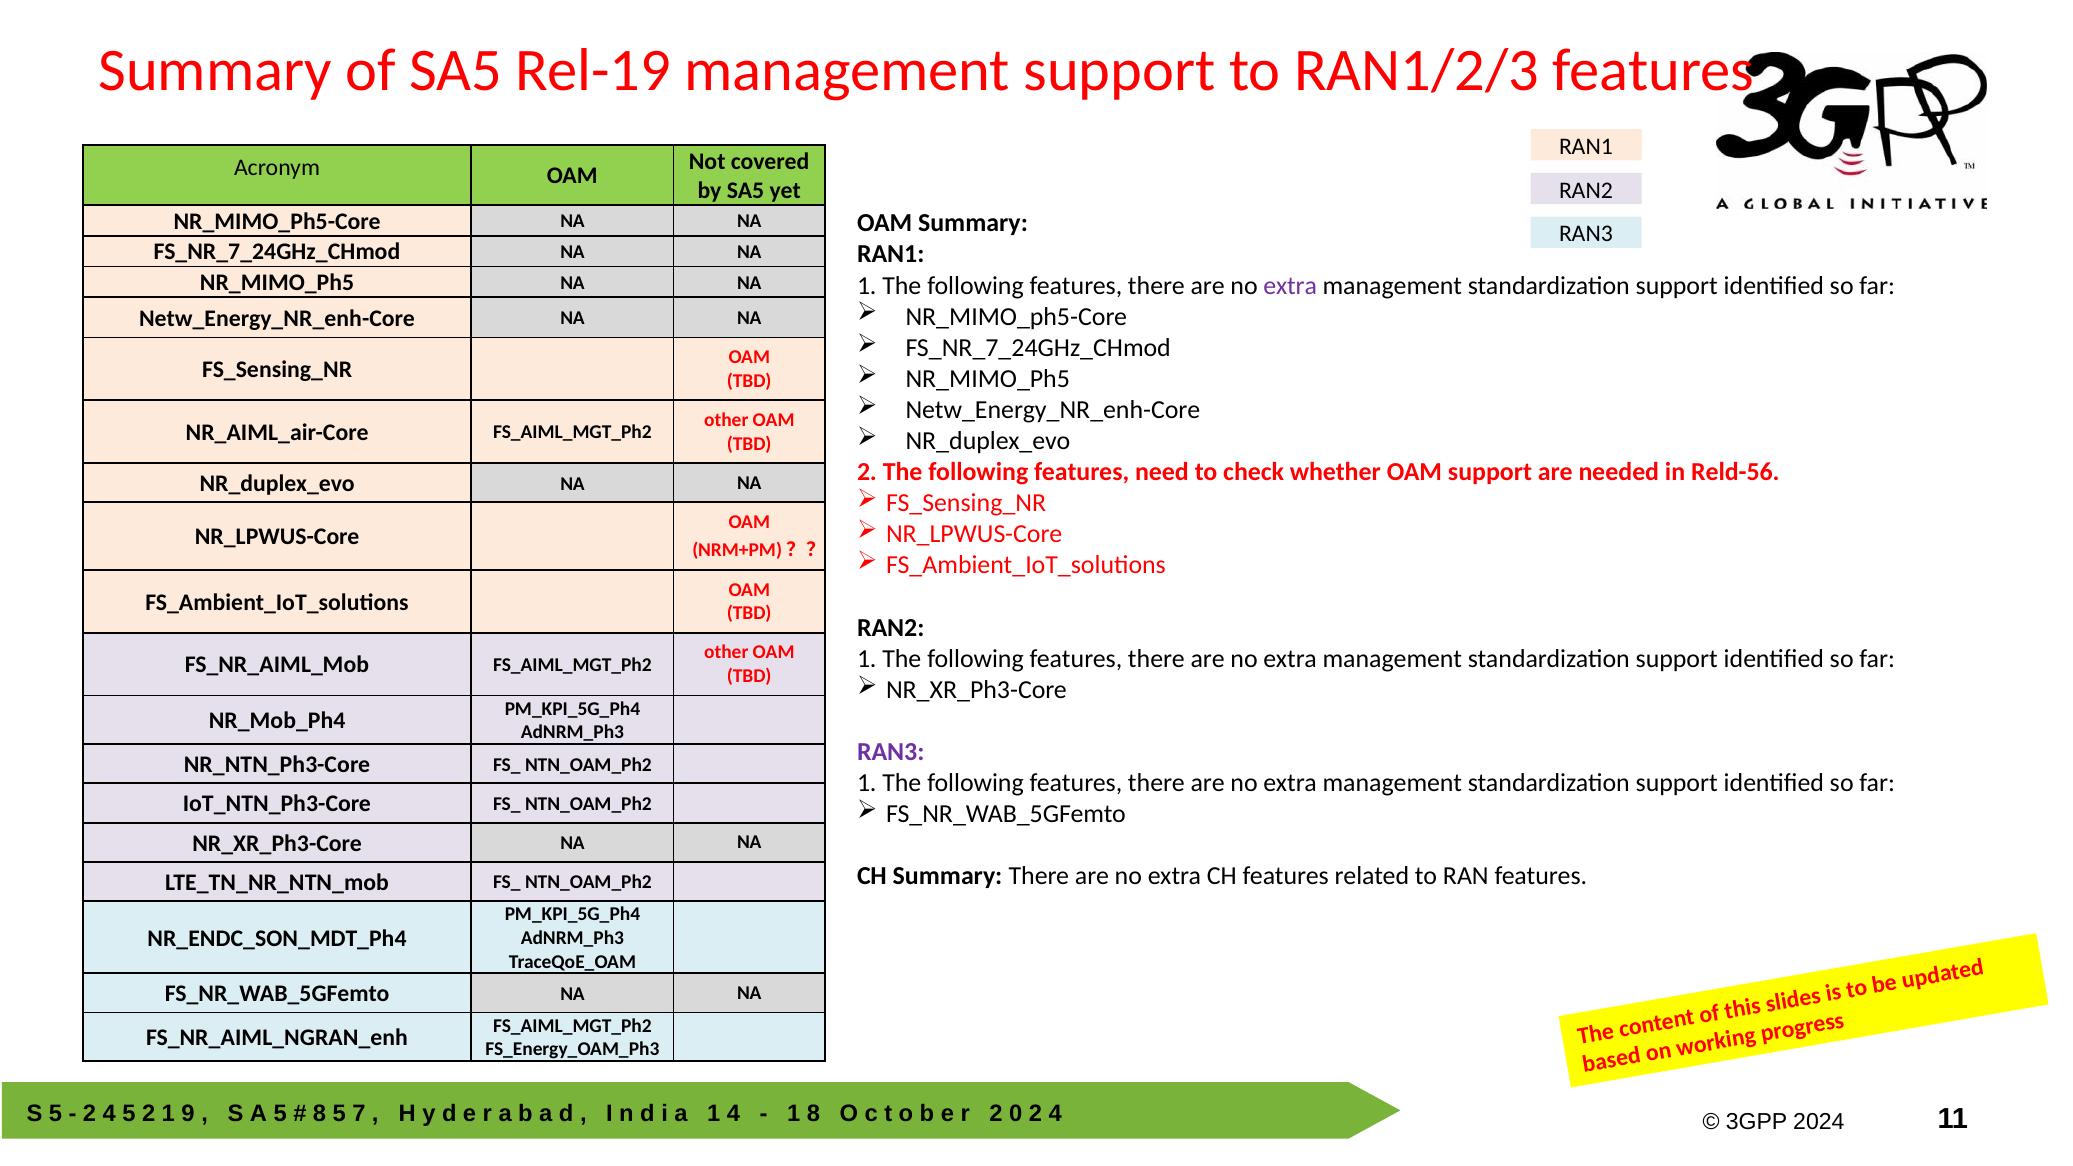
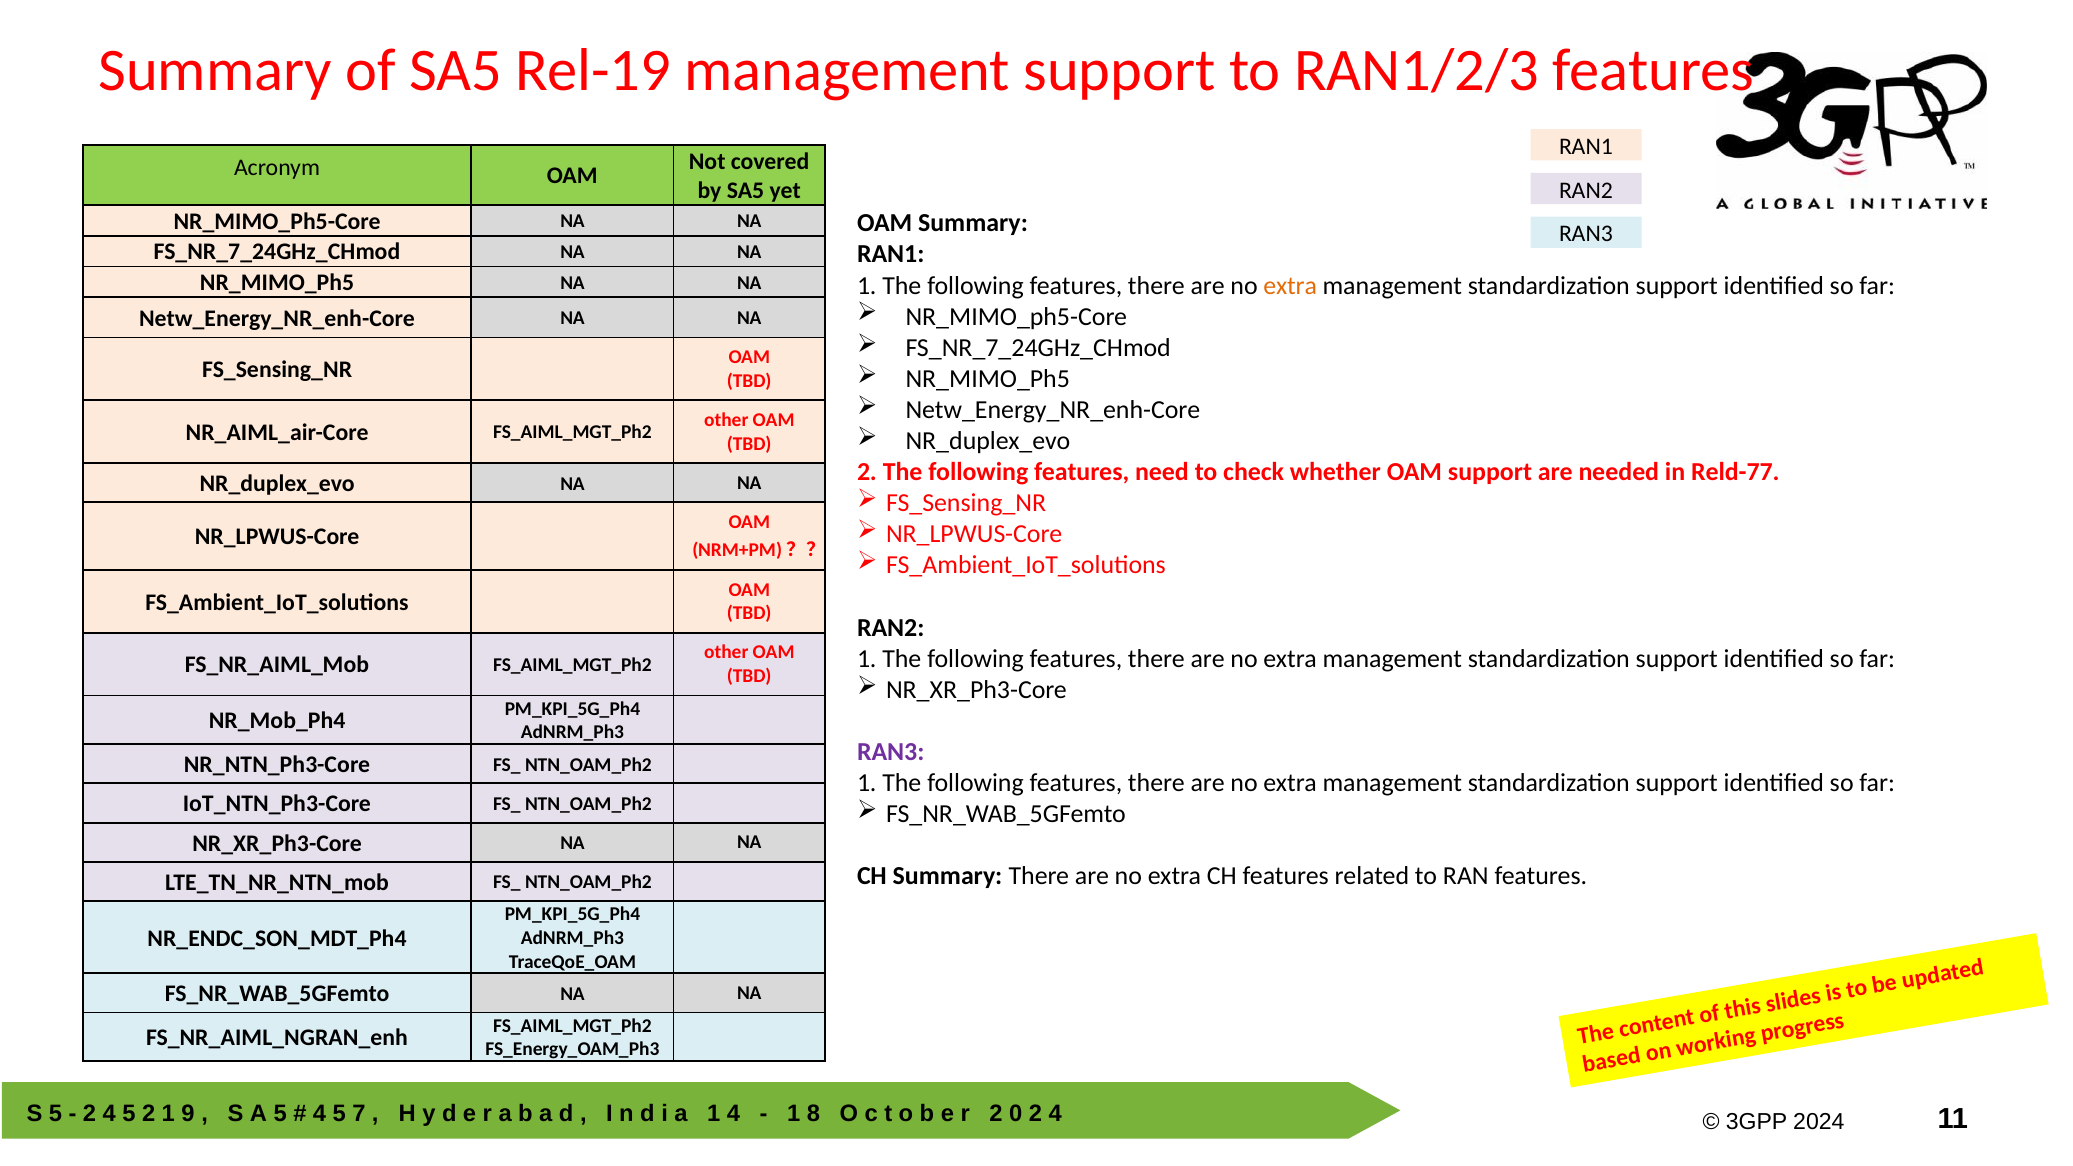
extra colour: purple -> orange (1290, 286)
Reld-56: Reld-56 -> Reld-77 (1735, 472)
8: 8 -> 4 (320, 1113)
